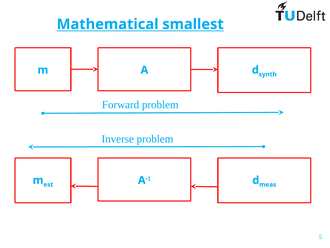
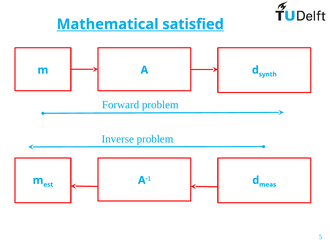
smallest: smallest -> satisfied (193, 24)
